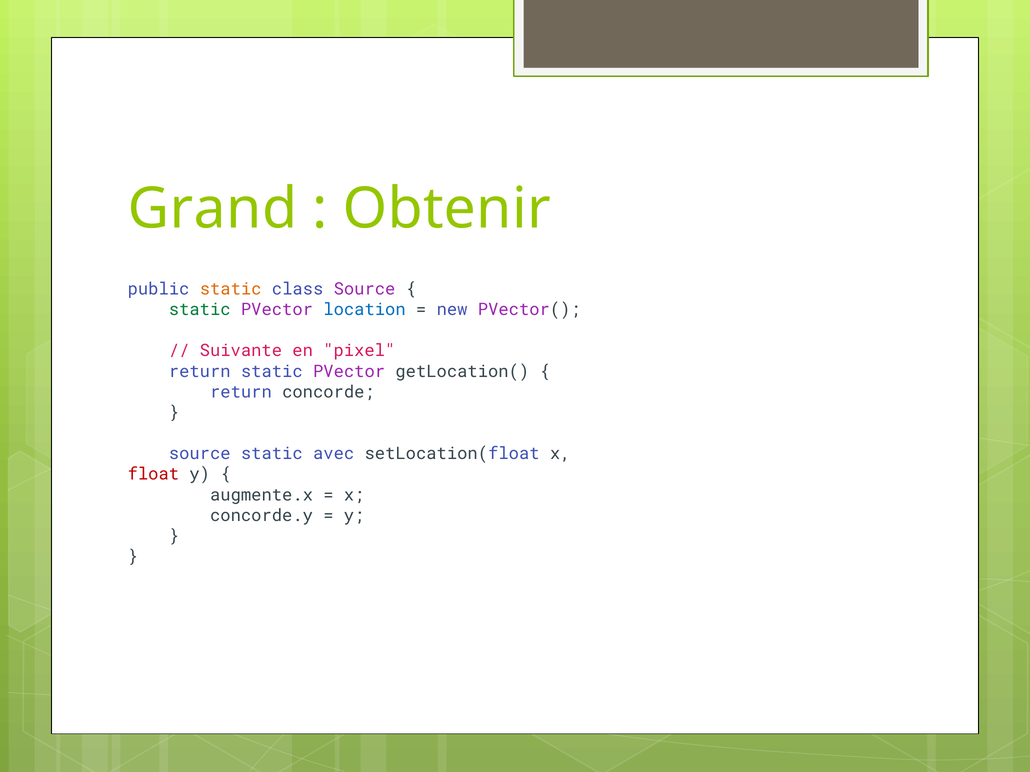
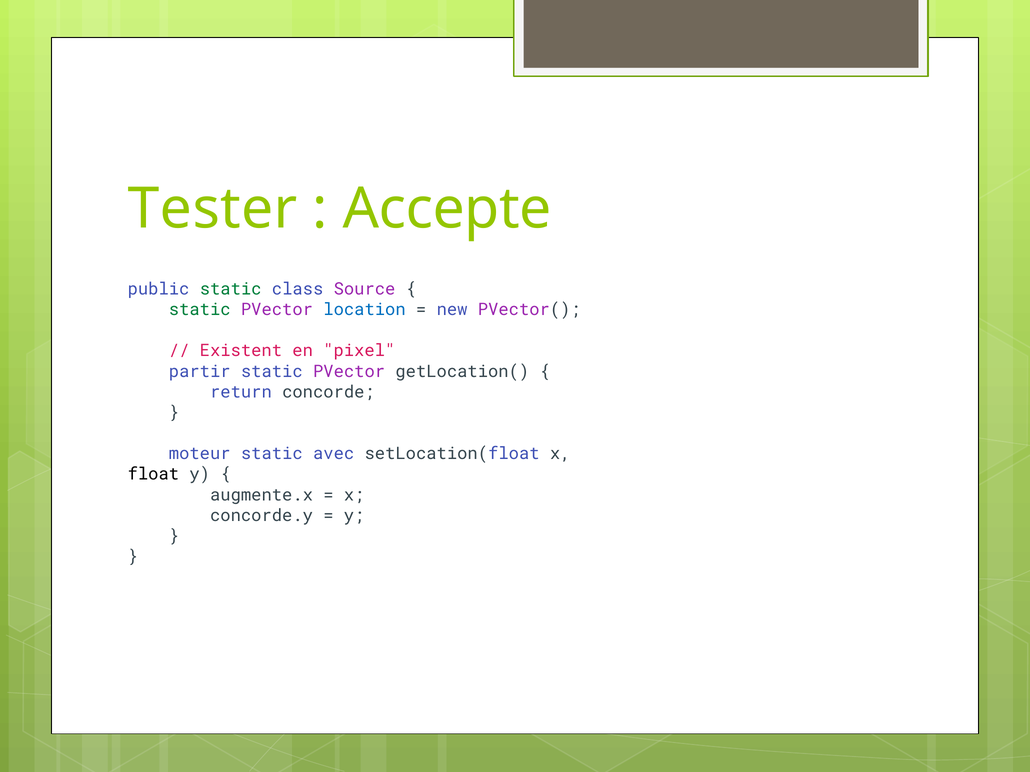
Grand: Grand -> Tester (213, 209)
Obtenir: Obtenir -> Accepte (447, 209)
static colour: orange -> green (231, 289)
Suivante: Suivante -> Existent (241, 351)
return: return -> partir (200, 372)
source: source -> moteur (200, 454)
float colour: red -> black (153, 475)
